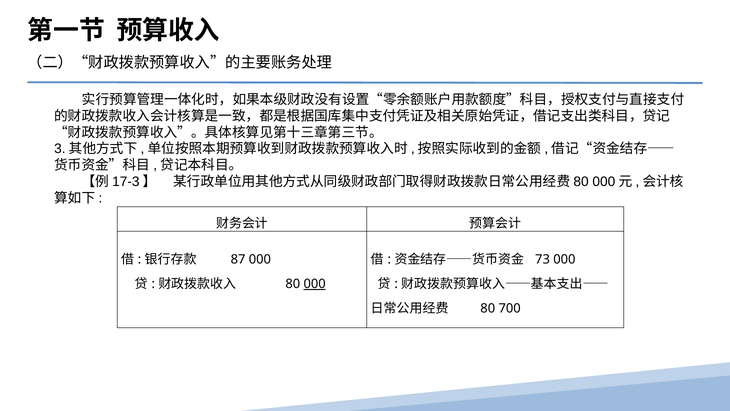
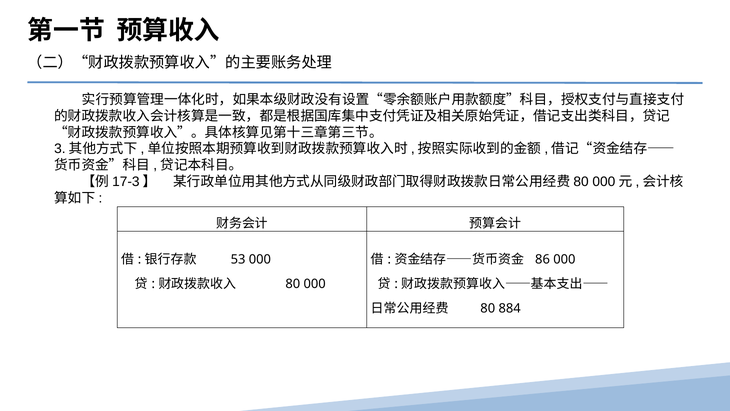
73: 73 -> 86 (543, 259)
87: 87 -> 53 (238, 259)
000 underline: present -> none (315, 284)
700: 700 -> 884 (510, 308)
